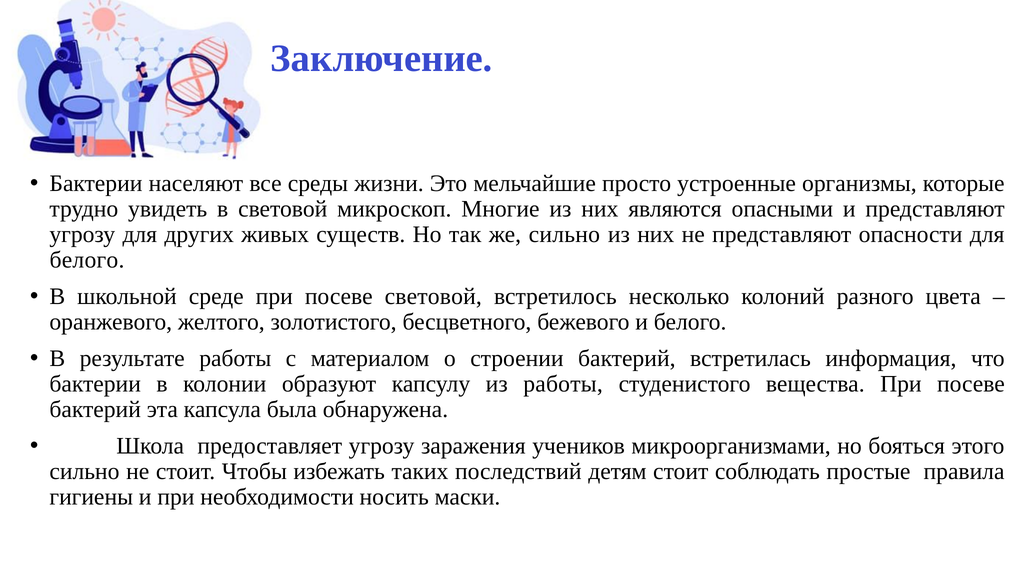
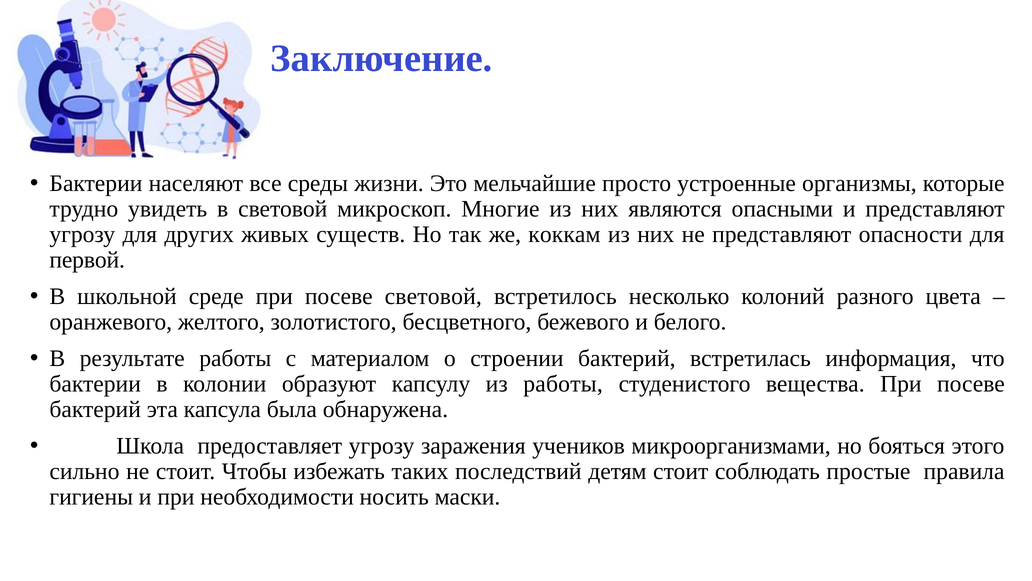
же сильно: сильно -> коккам (564, 234)
белого: белого -> первой (87, 260)
